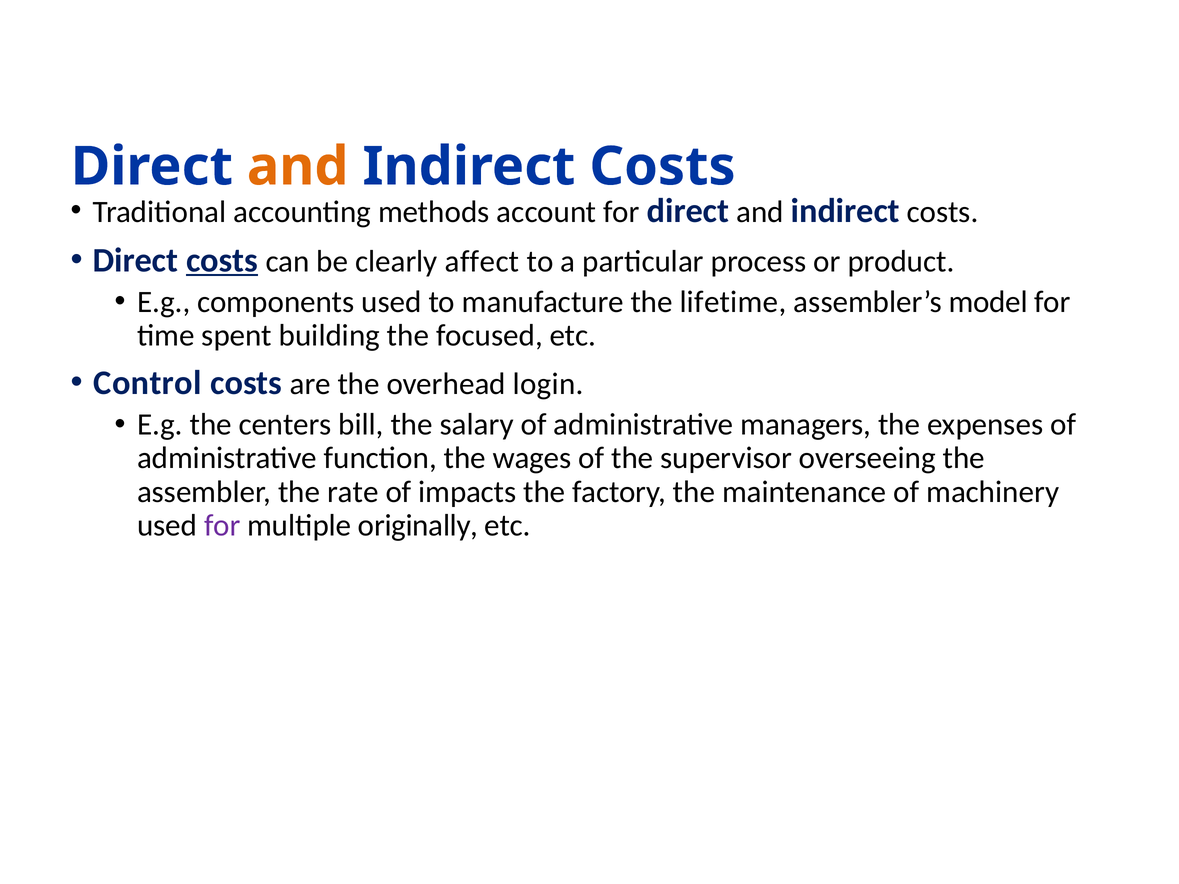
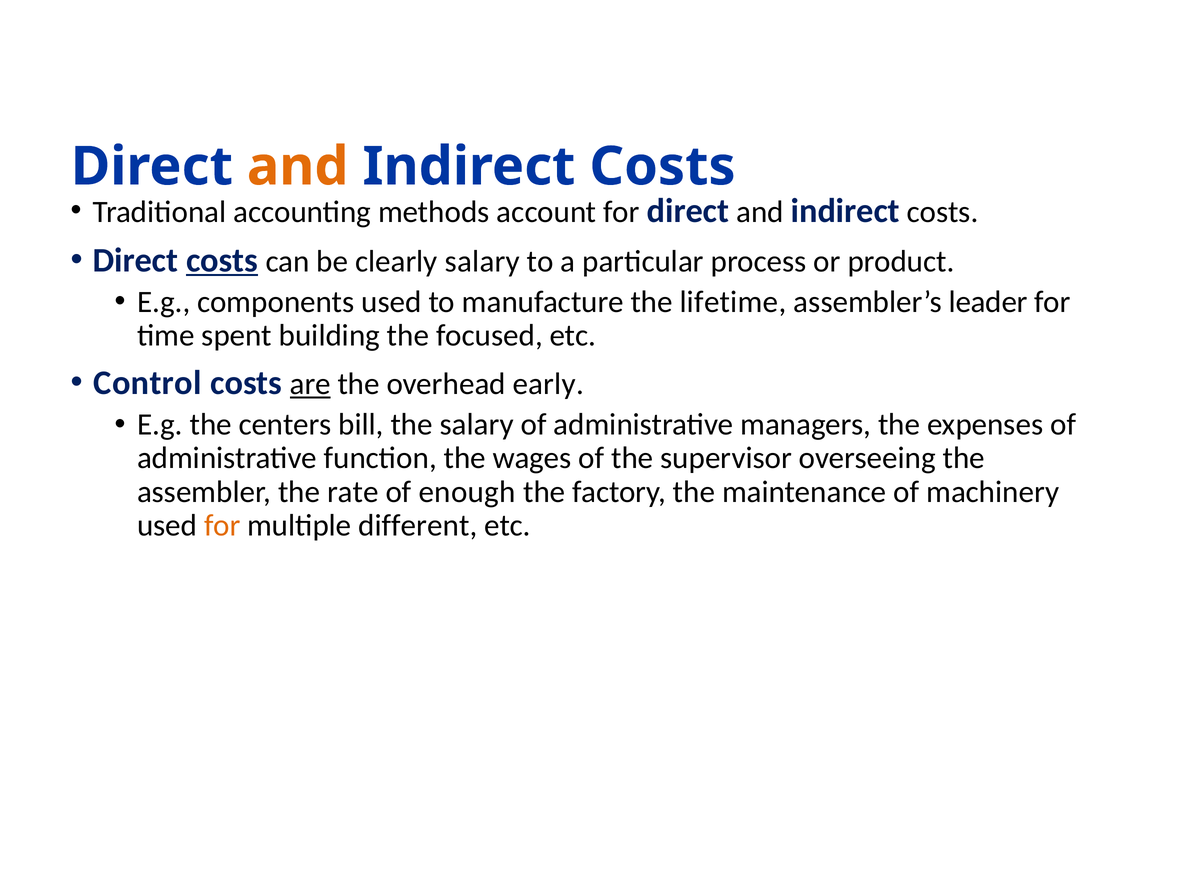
clearly affect: affect -> salary (482, 261)
model: model -> leader (988, 302)
are underline: none -> present (310, 384)
login: login -> early (548, 384)
impacts: impacts -> enough (467, 492)
for colour: purple -> orange (222, 525)
originally: originally -> different (418, 525)
